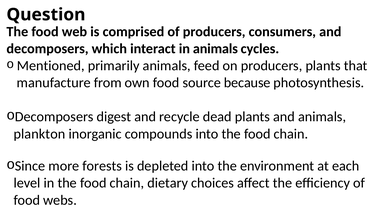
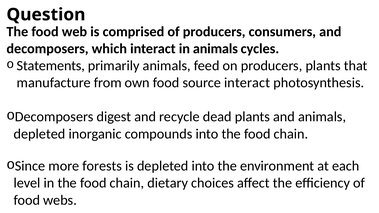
Mentioned: Mentioned -> Statements (51, 66)
source because: because -> interact (247, 83)
plankton: plankton -> depleted (39, 134)
